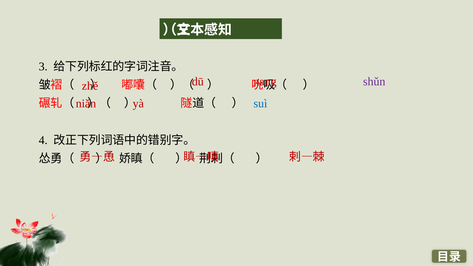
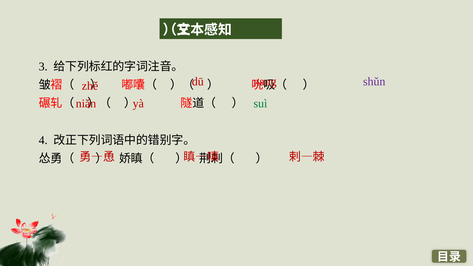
suì colour: blue -> green (260, 104)
